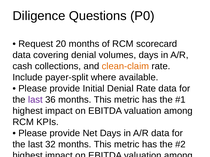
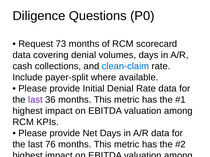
20: 20 -> 73 (61, 44)
clean-claim colour: orange -> blue (125, 66)
32: 32 -> 76 (50, 145)
